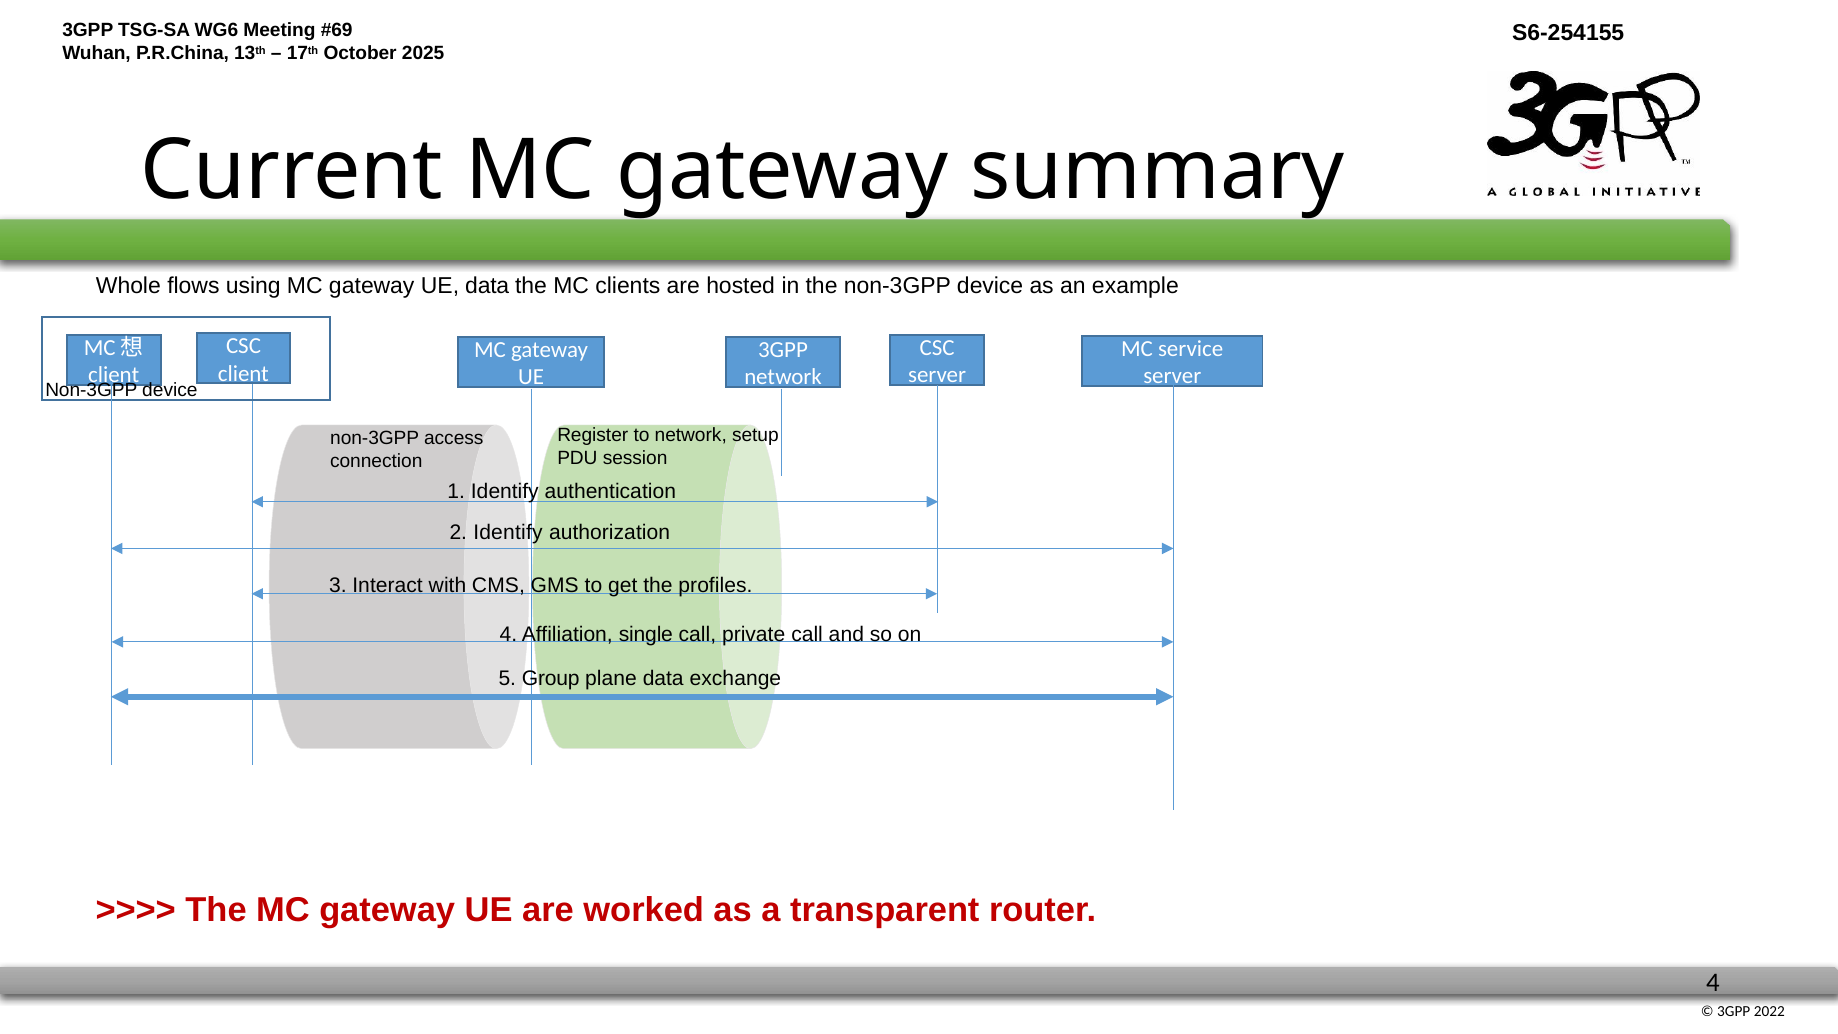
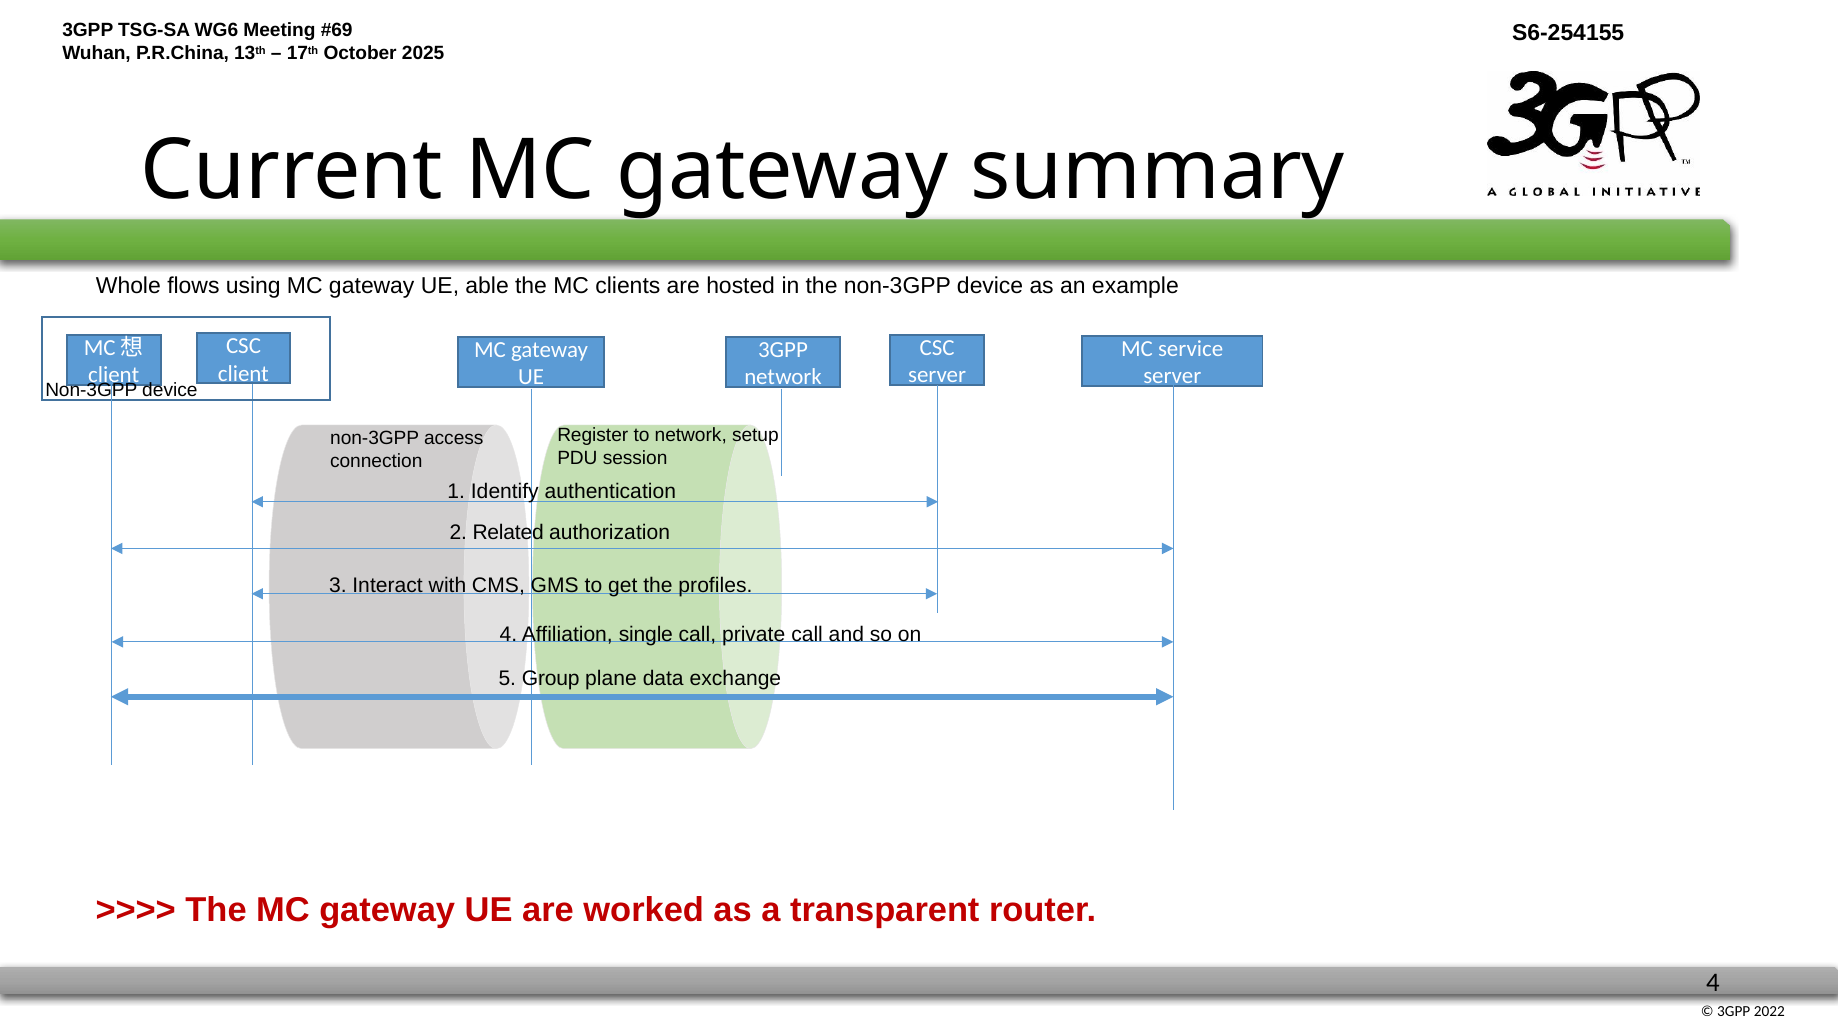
UE data: data -> able (487, 285)
2 Identify: Identify -> Related (508, 533)
